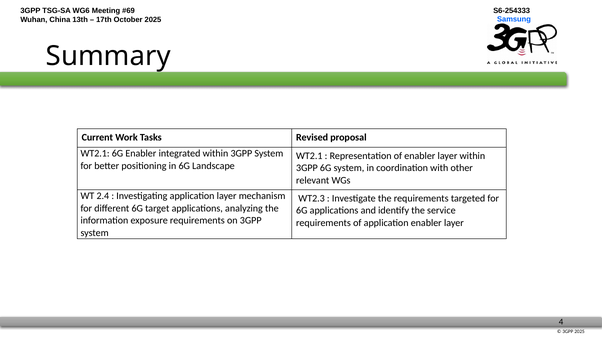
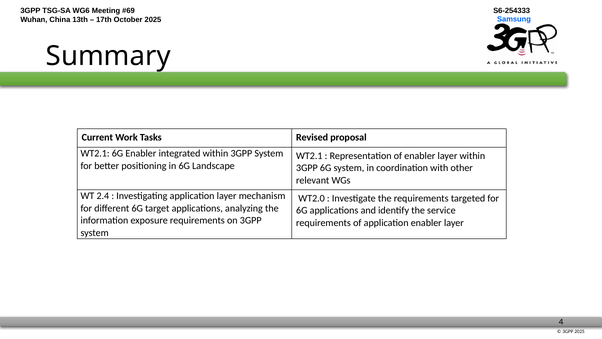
WT2.3: WT2.3 -> WT2.0 (312, 198)
